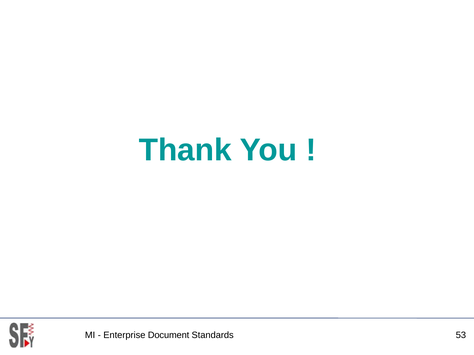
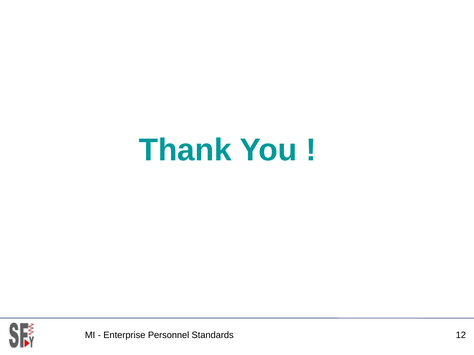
Document: Document -> Personnel (169, 336)
53: 53 -> 12 (461, 336)
